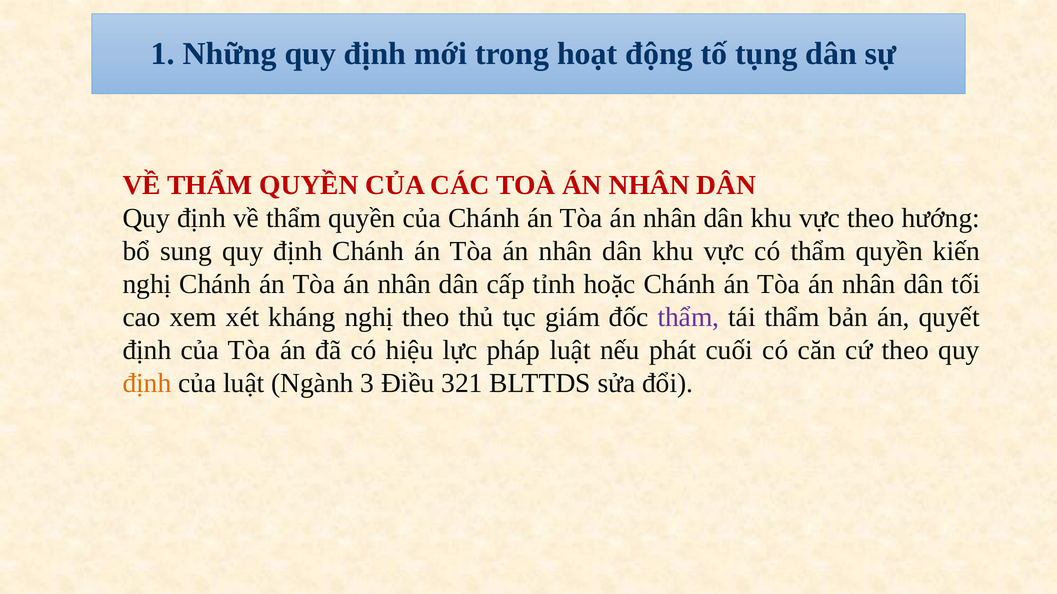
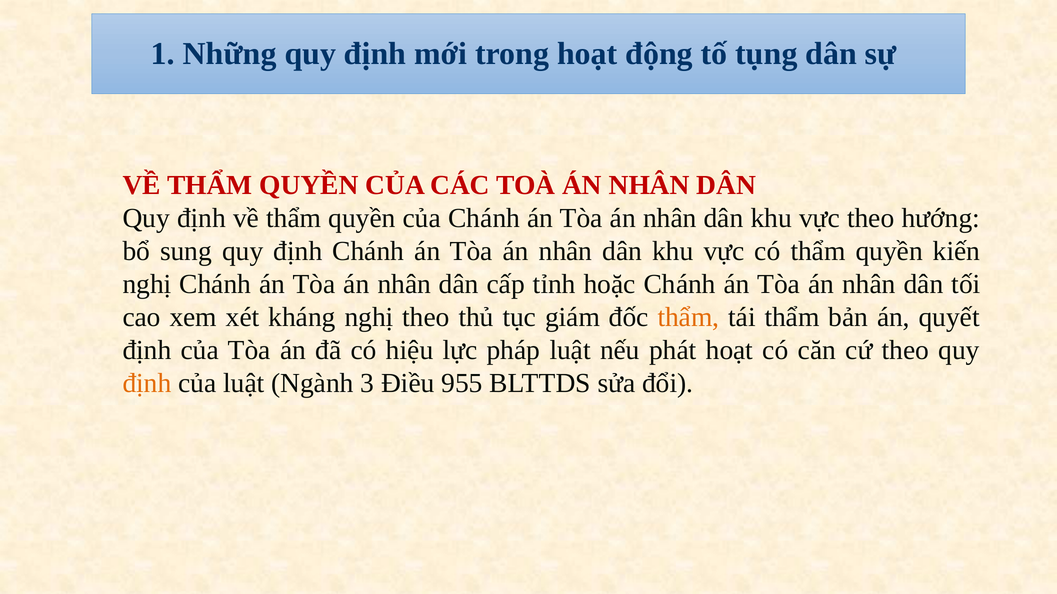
thẩm colour: purple -> orange (688, 318)
phát cuối: cuối -> hoạt (729, 351)
321: 321 -> 955 (462, 384)
